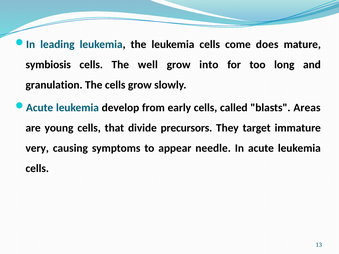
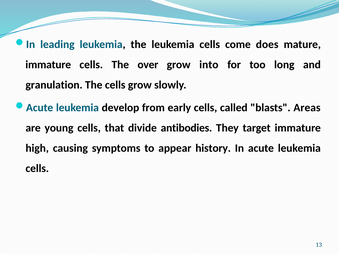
symbiosis: symbiosis -> immature (48, 65)
well: well -> over (148, 65)
precursors: precursors -> antibodies (186, 128)
very: very -> high (37, 148)
needle: needle -> history (213, 148)
